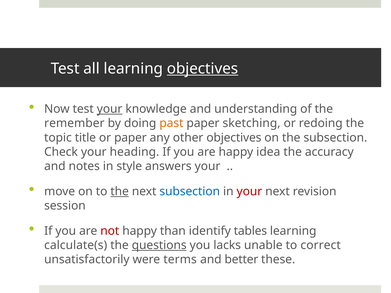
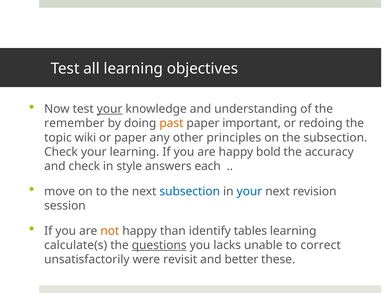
objectives underline: present -> none (203, 69)
sketching: sketching -> important (252, 123)
title: title -> wiki (85, 138)
other objectives: objectives -> principles (234, 138)
your heading: heading -> learning (134, 152)
idea: idea -> bold (268, 152)
and notes: notes -> check (84, 166)
answers your: your -> each (208, 166)
the underline: present -> none (120, 192)
your colour: red -> blue (249, 192)
not colour: red -> orange (110, 231)
terms: terms -> revisit (180, 260)
